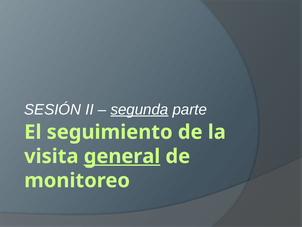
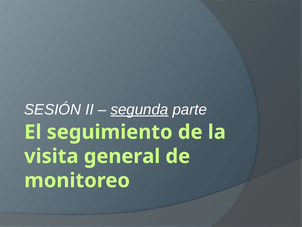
general underline: present -> none (122, 156)
